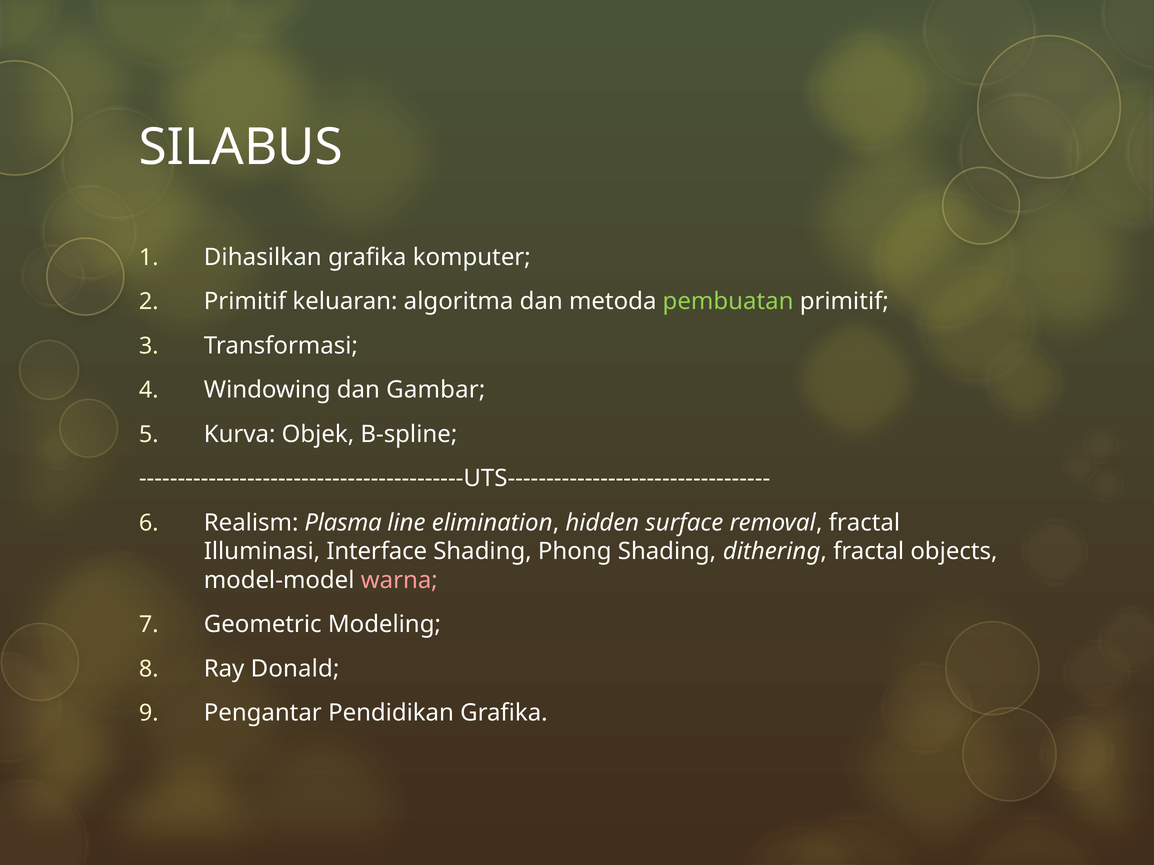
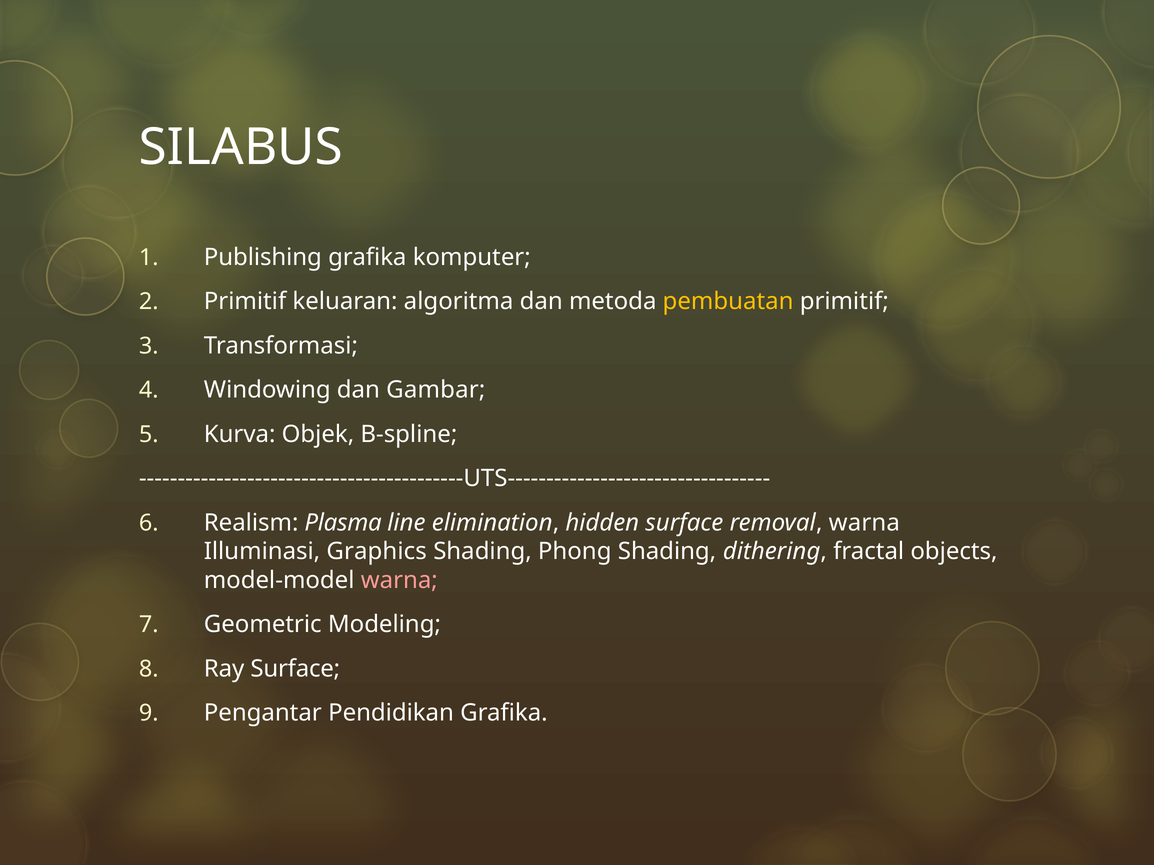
Dihasilkan: Dihasilkan -> Publishing (263, 257)
pembuatan colour: light green -> yellow (728, 302)
removal fractal: fractal -> warna (864, 523)
Interface: Interface -> Graphics (377, 552)
Ray Donald: Donald -> Surface (295, 669)
